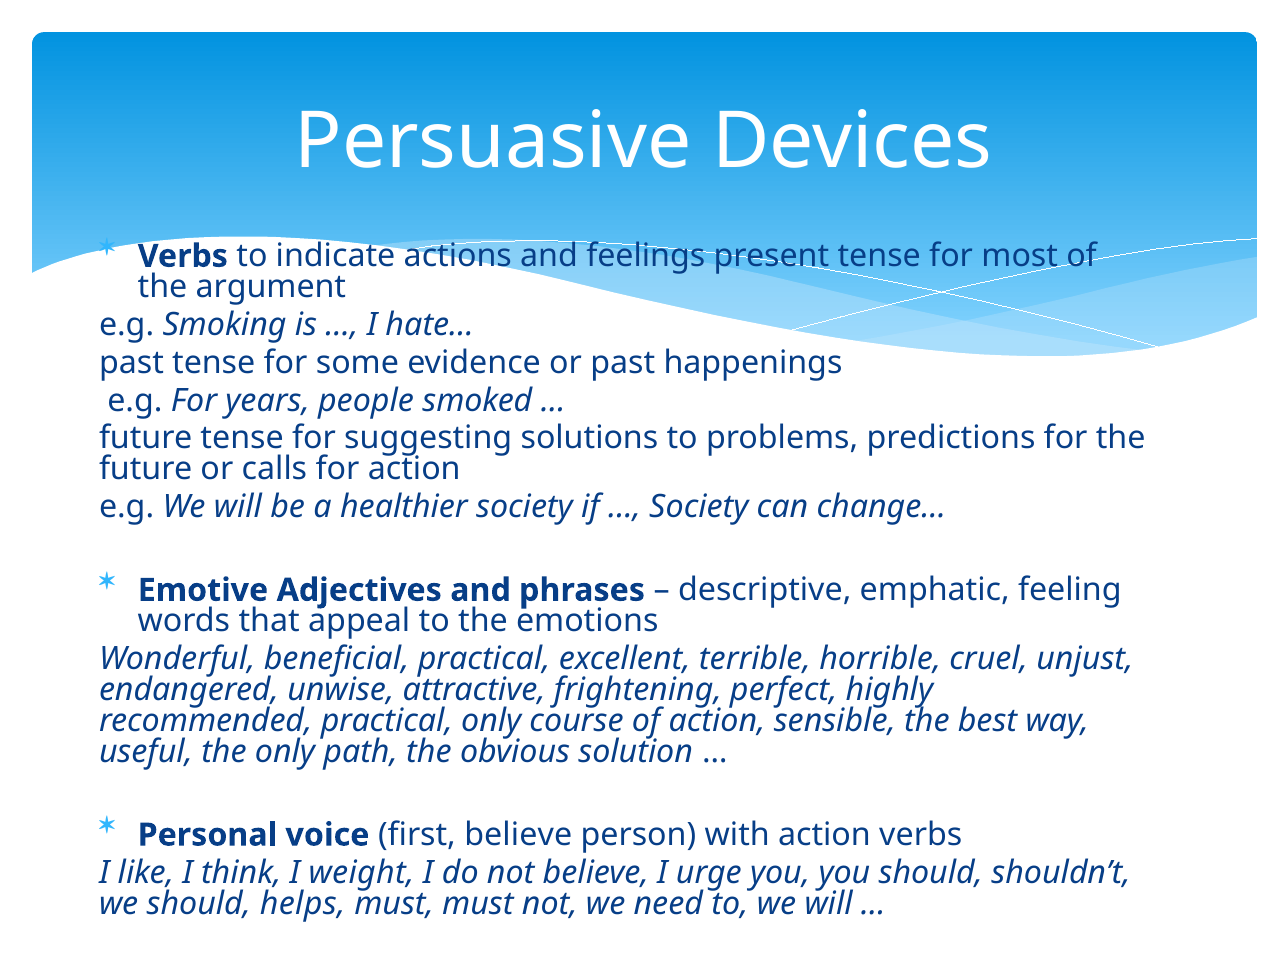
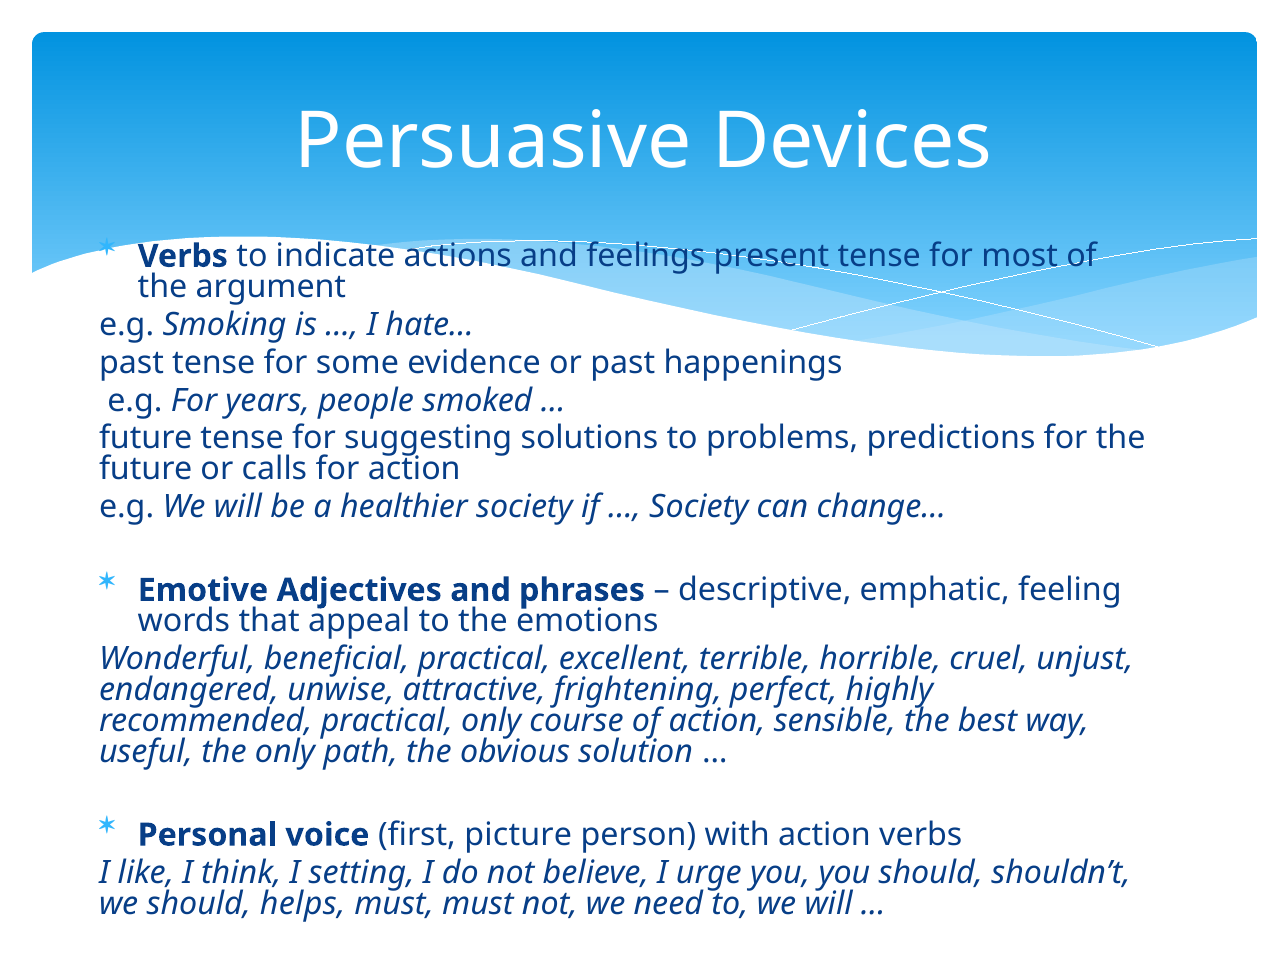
first believe: believe -> picture (518, 835)
weight: weight -> setting (362, 873)
